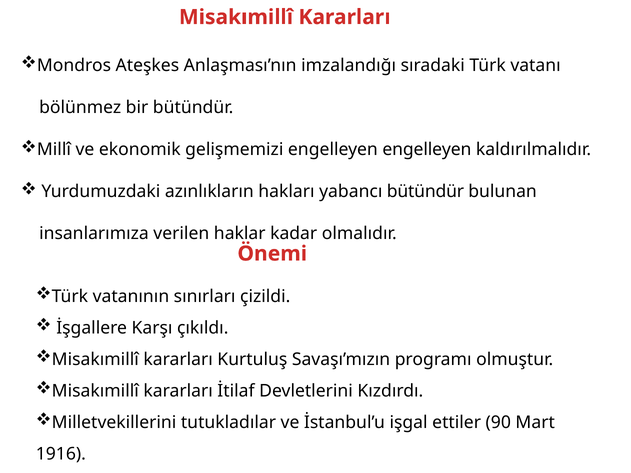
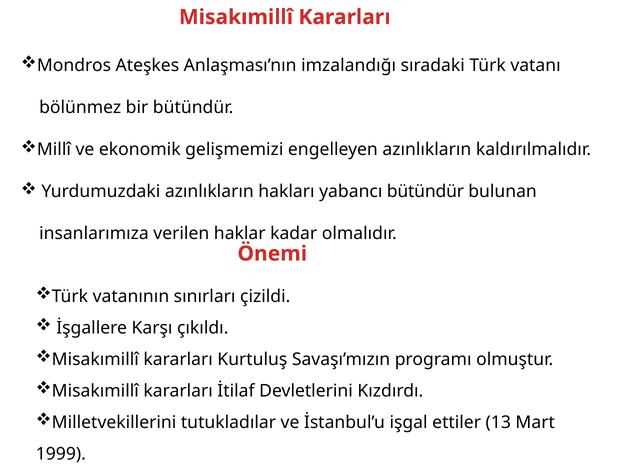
engelleyen engelleyen: engelleyen -> azınlıkların (427, 150)
90: 90 -> 13 (498, 423)
1916: 1916 -> 1999 (61, 454)
